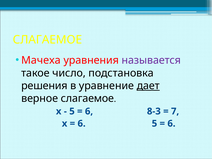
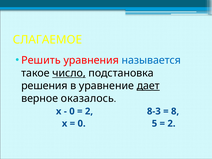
Мачеха: Мачеха -> Решить (41, 60)
называется colour: purple -> blue (151, 60)
число underline: none -> present (69, 73)
верное слагаемое: слагаемое -> оказалось (87, 98)
5: 5 -> 0 (72, 111)
6: 6 -> 2 (89, 111)
7: 7 -> 8 (175, 111)
6: 6 -> 0 (82, 124)
6: 6 -> 2 (171, 124)
